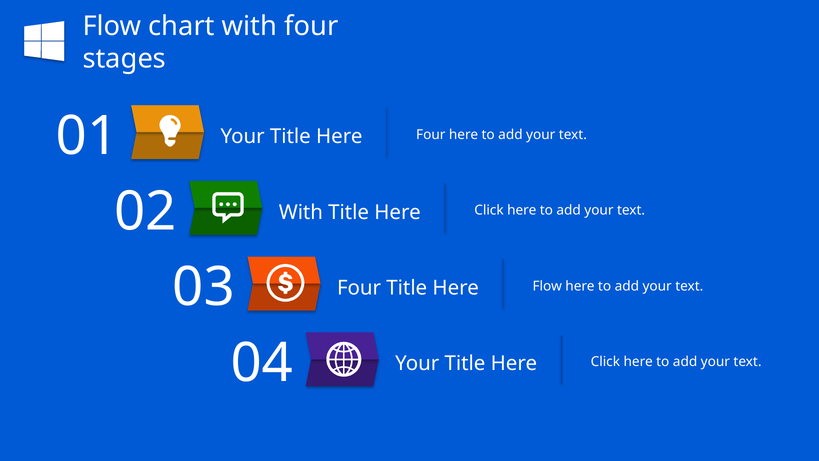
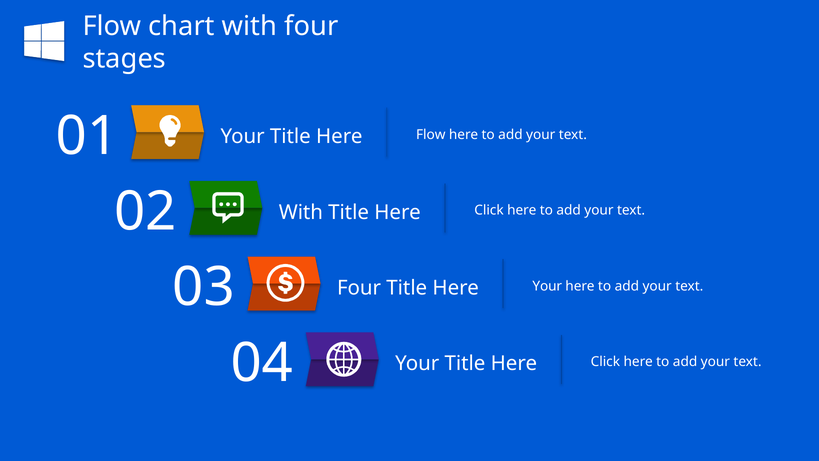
01 Four: Four -> Flow (431, 135)
03 Flow: Flow -> Your (547, 286)
